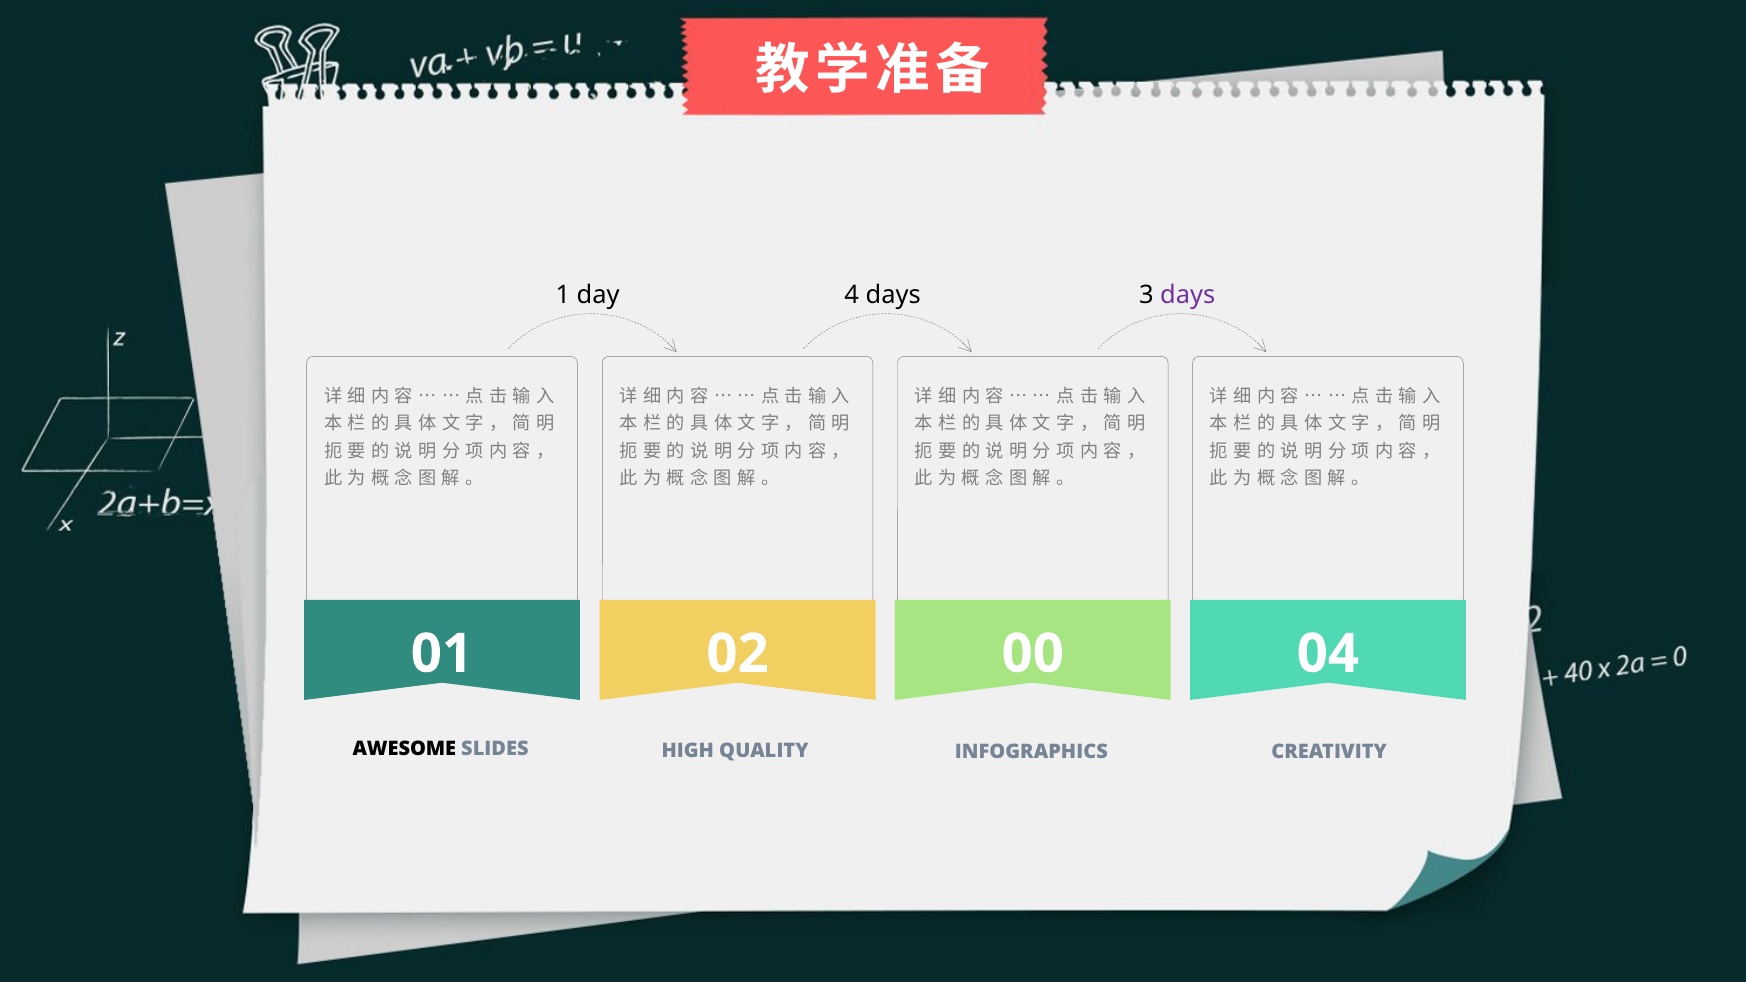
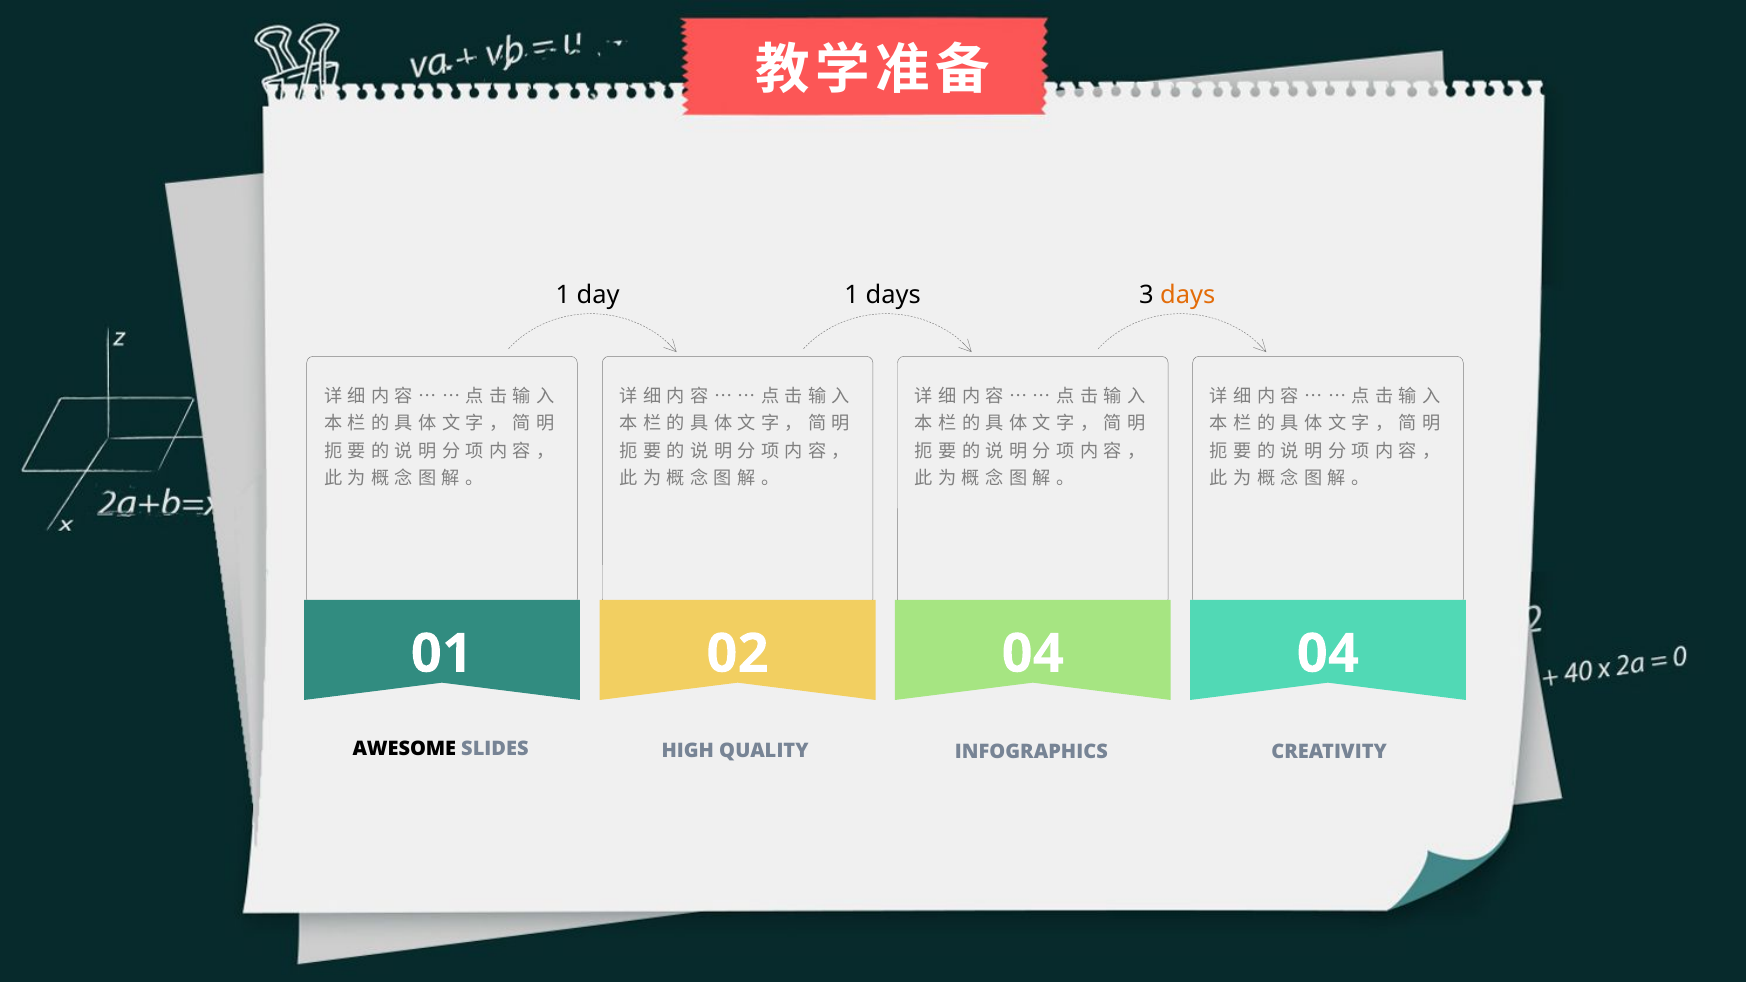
day 4: 4 -> 1 (852, 295)
days colour: purple -> orange (1188, 295)
02 00: 00 -> 04 (1033, 654)
